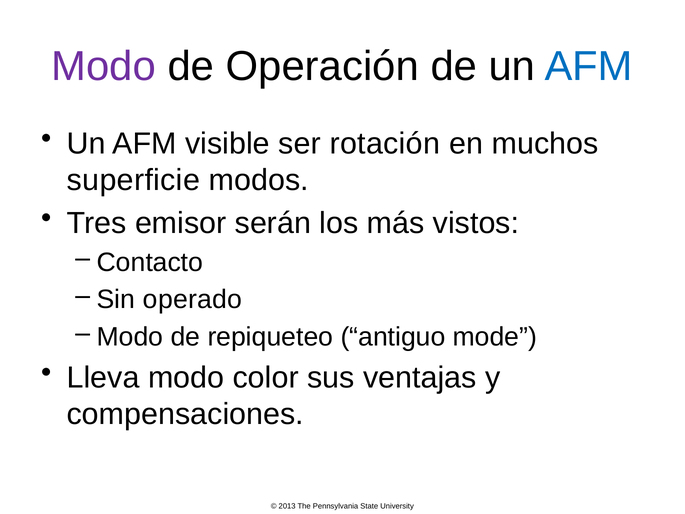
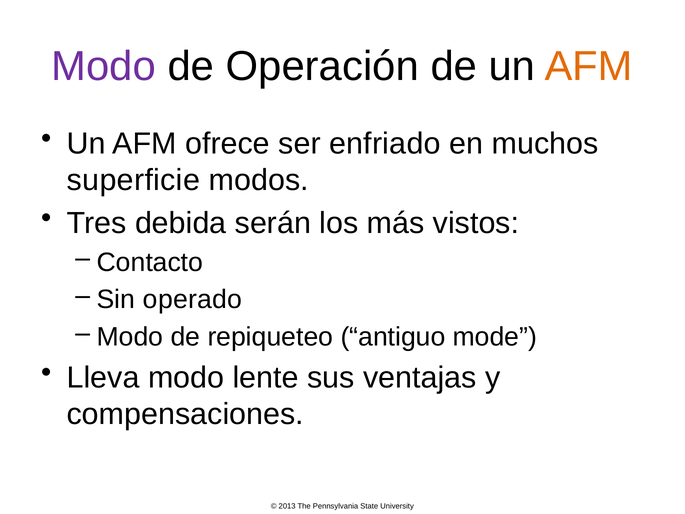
AFM colour: blue -> orange (589, 66)
visible: visible -> ofrece (228, 144)
rotación: rotación -> enfriado (385, 144)
emisor: emisor -> debida (181, 223)
color: color -> lente (266, 377)
